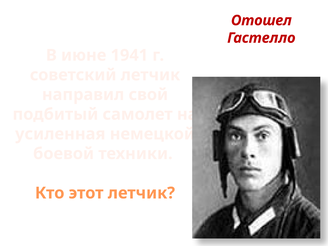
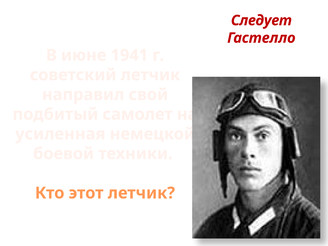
Отошел: Отошел -> Следует (261, 20)
